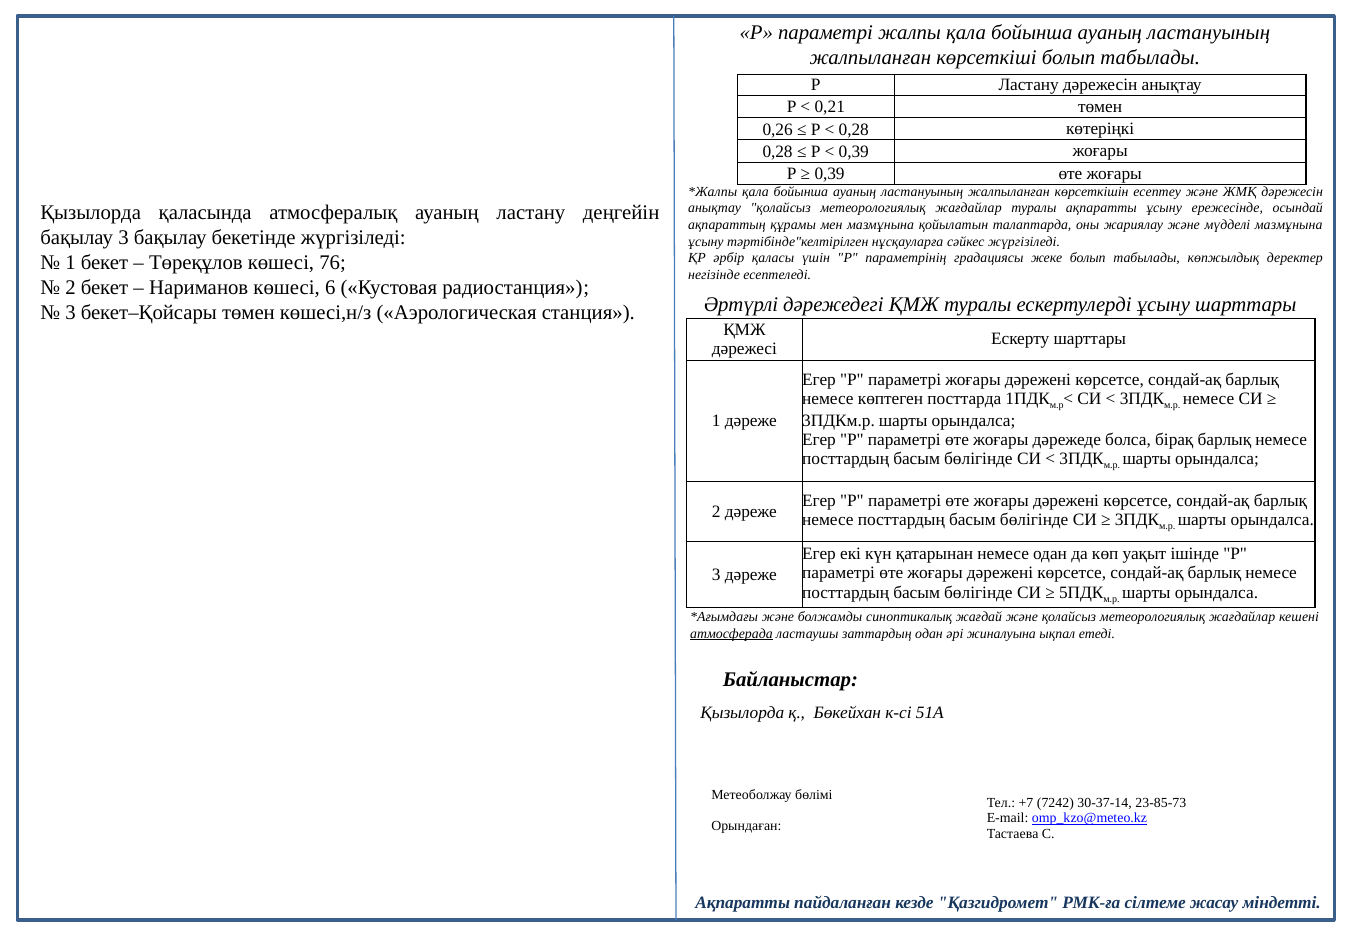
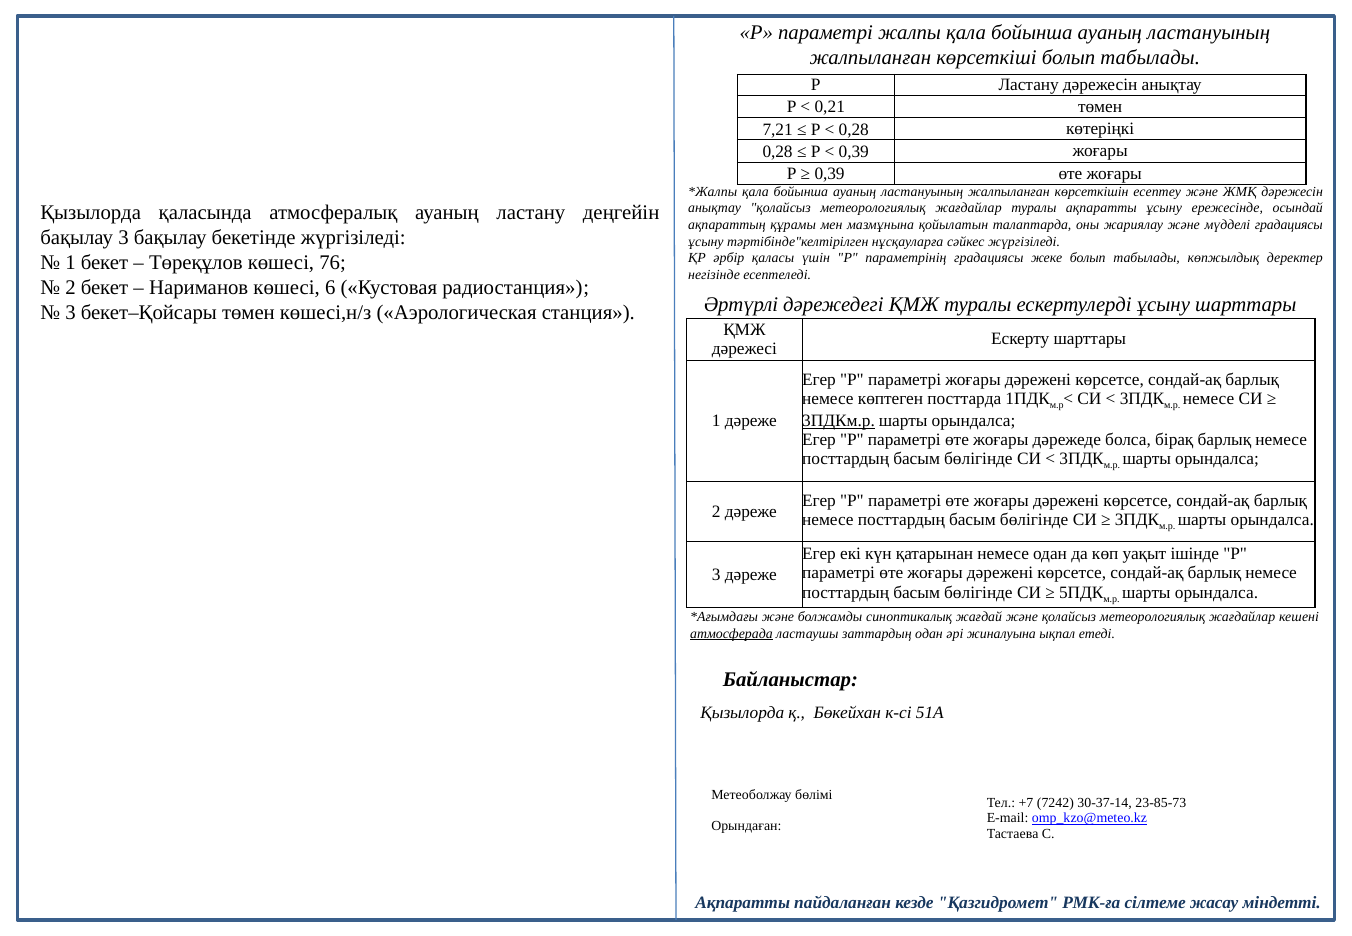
0,26: 0,26 -> 7,21 (778, 129)
мүдделі мазмұнына: мазмұнына -> градациясы (1289, 225)
3ПДКм.р underline: none -> present (839, 421)
